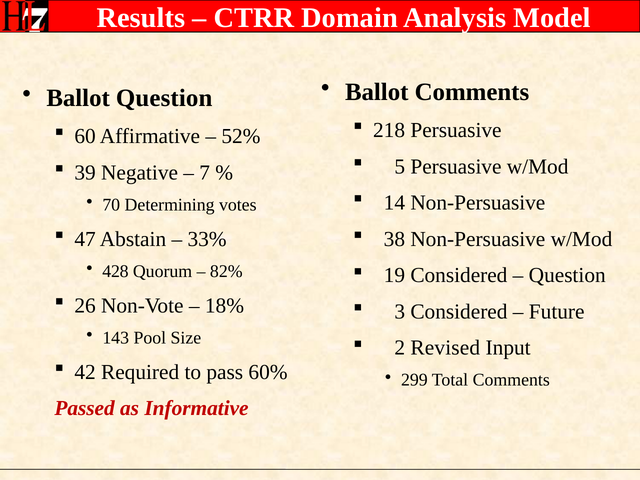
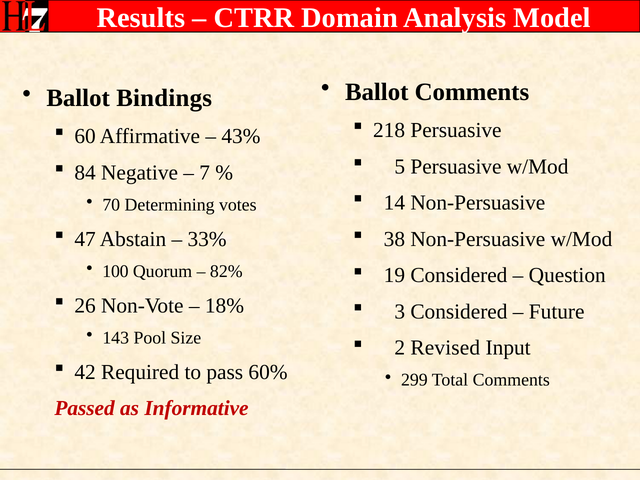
Ballot Question: Question -> Bindings (164, 98)
52%: 52% -> 43% (241, 136)
39: 39 -> 84 (85, 173)
428: 428 -> 100 (115, 271)
